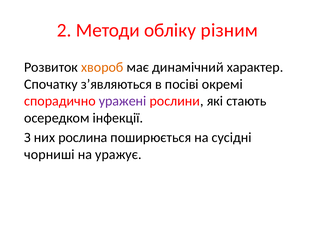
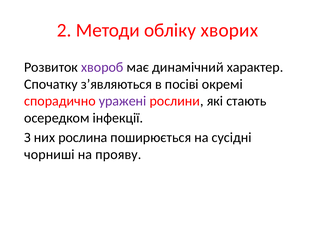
різним: різним -> хворих (229, 30)
хвороб colour: orange -> purple (102, 67)
уражує: уражує -> прояву (118, 154)
